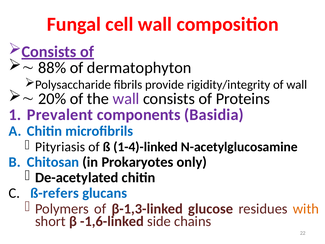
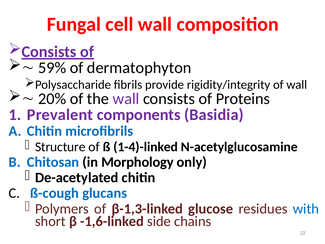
88%: 88% -> 59% (52, 68)
Pityriasis: Pityriasis -> Structure (60, 147)
Prokaryotes: Prokaryotes -> Morphology (137, 162)
ß-refers: ß-refers -> ß-cough (55, 193)
with colour: orange -> blue (306, 209)
